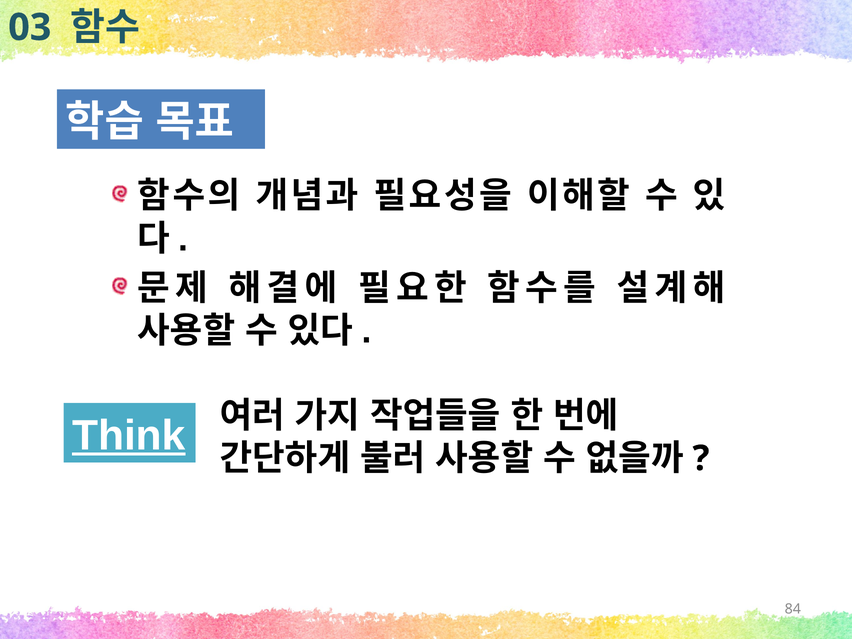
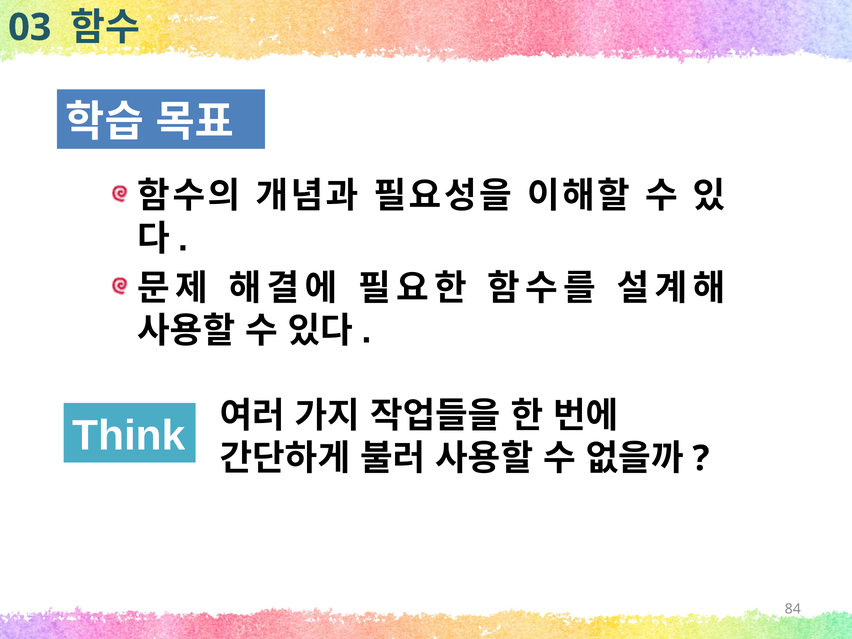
Think underline: present -> none (129, 436)
